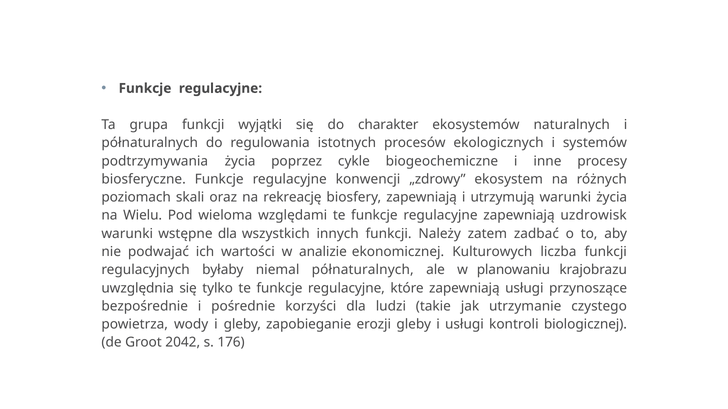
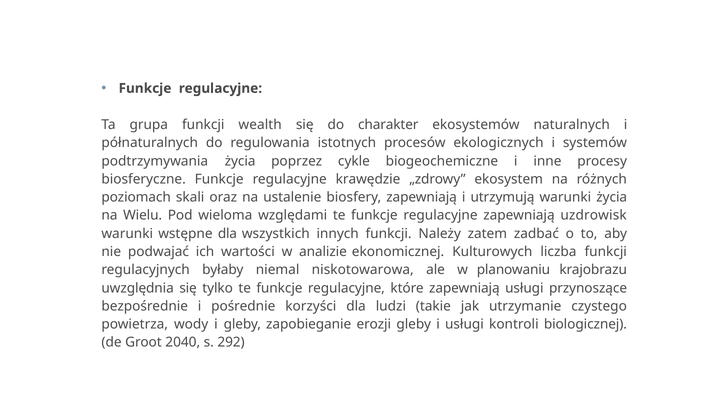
wyjątki: wyjątki -> wealth (260, 125)
konwencji: konwencji -> krawędzie (368, 179)
rekreację: rekreację -> ustalenie (292, 198)
niemal półnaturalnych: półnaturalnych -> niskotowarowa (363, 270)
2042: 2042 -> 2040 (183, 343)
176: 176 -> 292 (231, 343)
